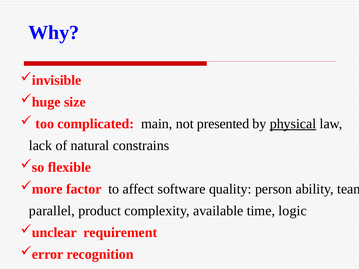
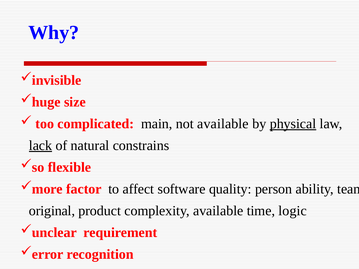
not presented: presented -> available (223, 124)
lack underline: none -> present (41, 146)
parallel: parallel -> original (52, 211)
